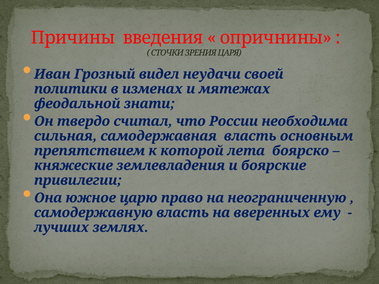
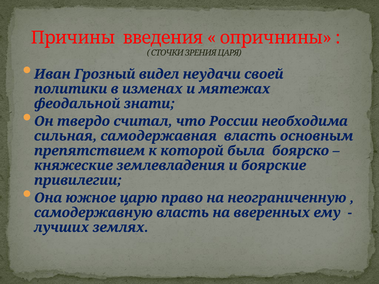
лета: лета -> была (246, 151)
